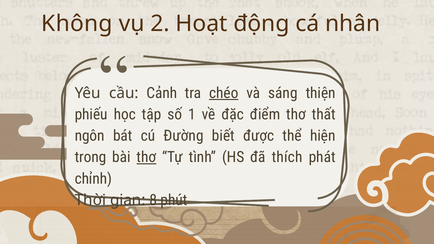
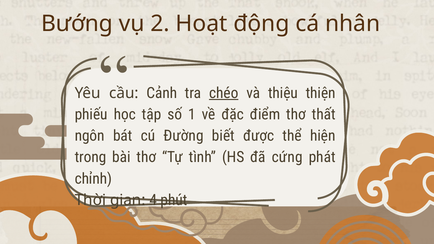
Không: Không -> Bướng (77, 23)
sáng: sáng -> thiệu (283, 93)
thơ underline: present -> none (146, 157)
thích: thích -> cứng (287, 157)
8: 8 -> 4 (153, 200)
